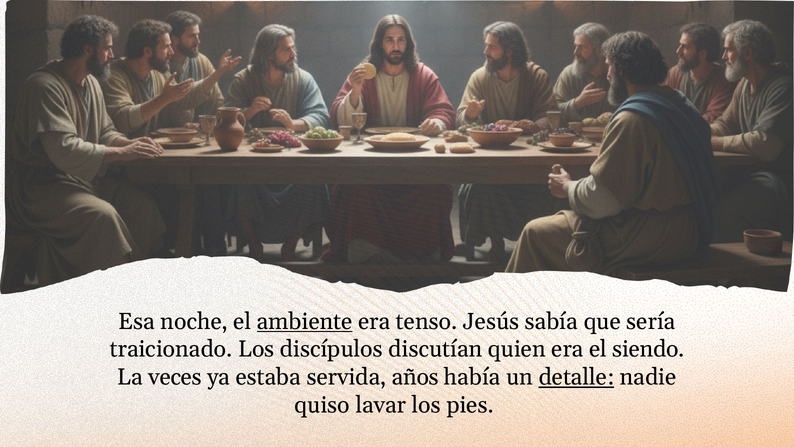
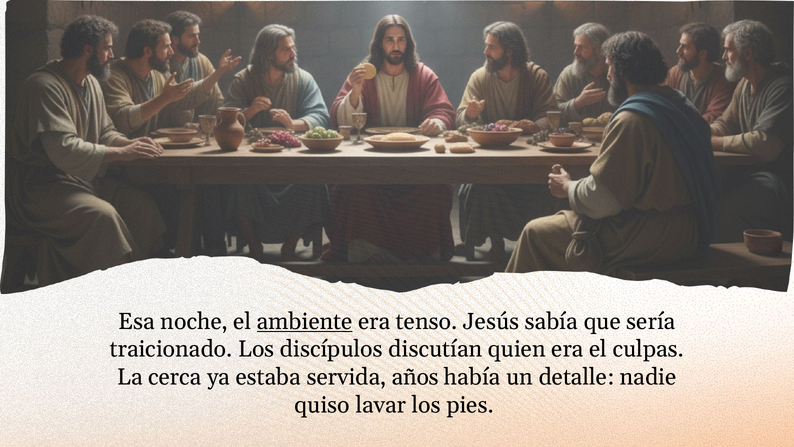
siendo: siendo -> culpas (648, 349)
veces: veces -> cerca (175, 377)
detalle underline: present -> none (576, 377)
